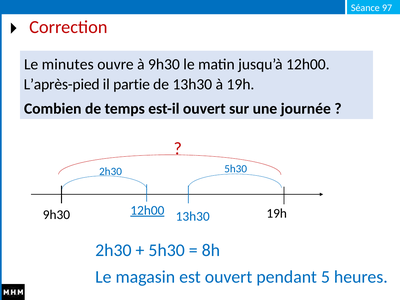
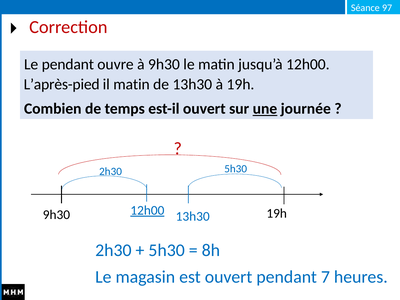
Le minutes: minutes -> pendant (68, 64)
il partie: partie -> matin (132, 84)
une underline: none -> present (265, 109)
5: 5 -> 7 (325, 277)
